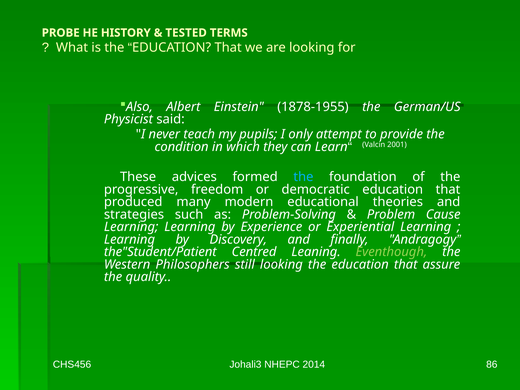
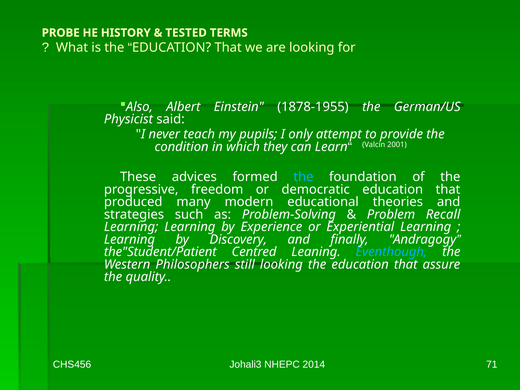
Cause: Cause -> Recall (443, 214)
Eventhough colour: light green -> light blue (391, 252)
86: 86 -> 71 (492, 365)
